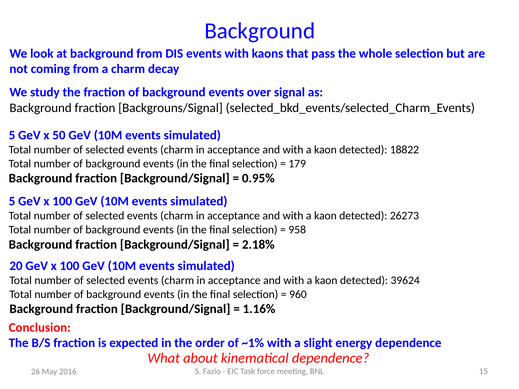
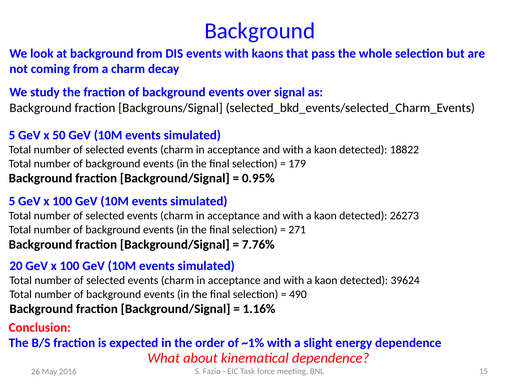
958: 958 -> 271 (297, 230)
2.18%: 2.18% -> 7.76% (258, 245)
960: 960 -> 490 (298, 294)
